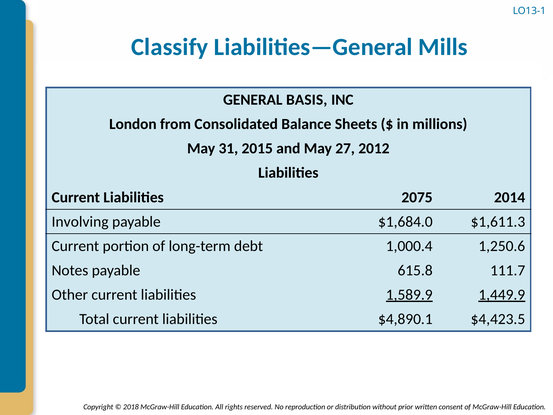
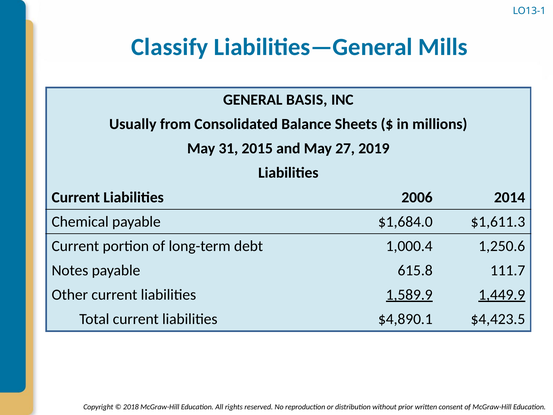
London: London -> Usually (133, 124)
2012: 2012 -> 2019 (374, 148)
2075: 2075 -> 2006 (417, 197)
Involving: Involving -> Chemical (80, 222)
